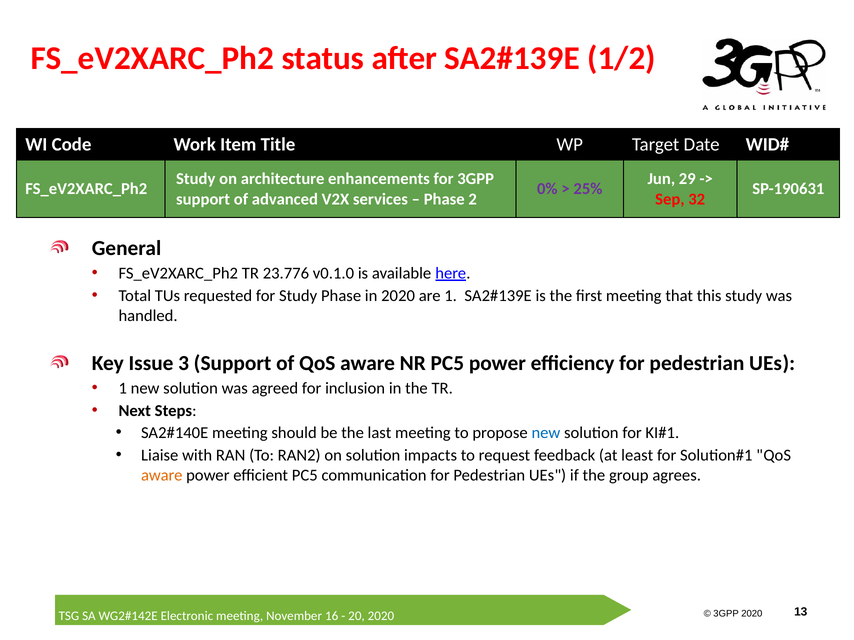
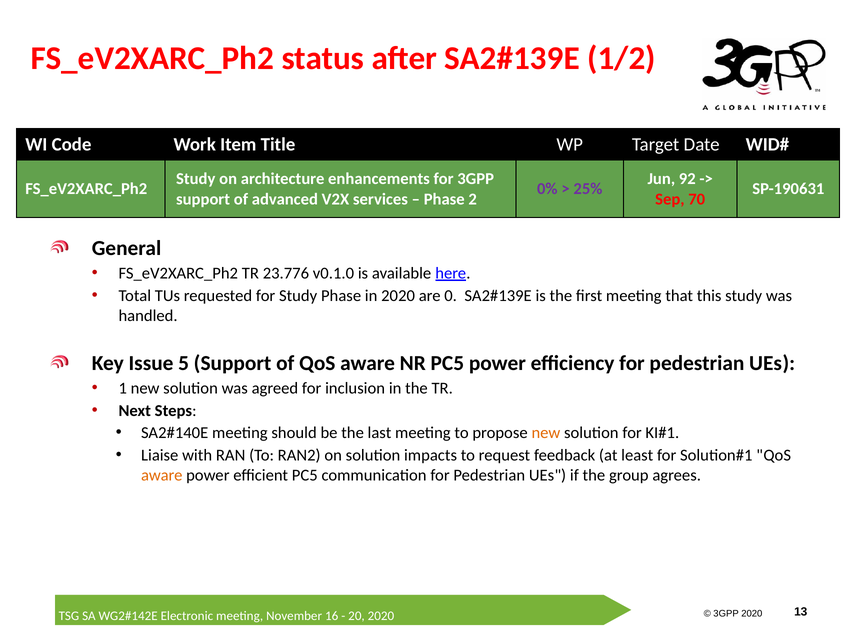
29: 29 -> 92 (687, 179)
32: 32 -> 70 (697, 199)
are 1: 1 -> 0 (451, 296)
3: 3 -> 5 (184, 364)
new colour: blue -> orange (546, 433)
